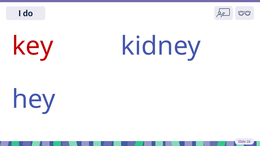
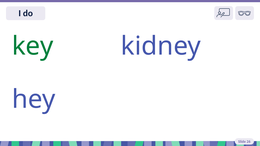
key colour: red -> green (33, 46)
